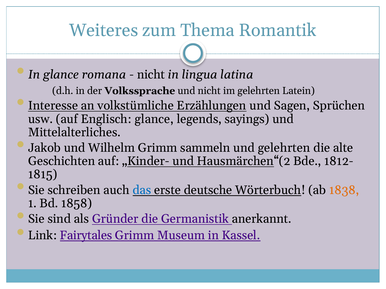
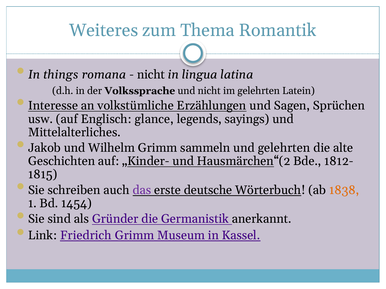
In glance: glance -> things (61, 75)
das colour: blue -> purple (142, 190)
1858: 1858 -> 1454 (76, 204)
Fairytales: Fairytales -> Friedrich (86, 236)
